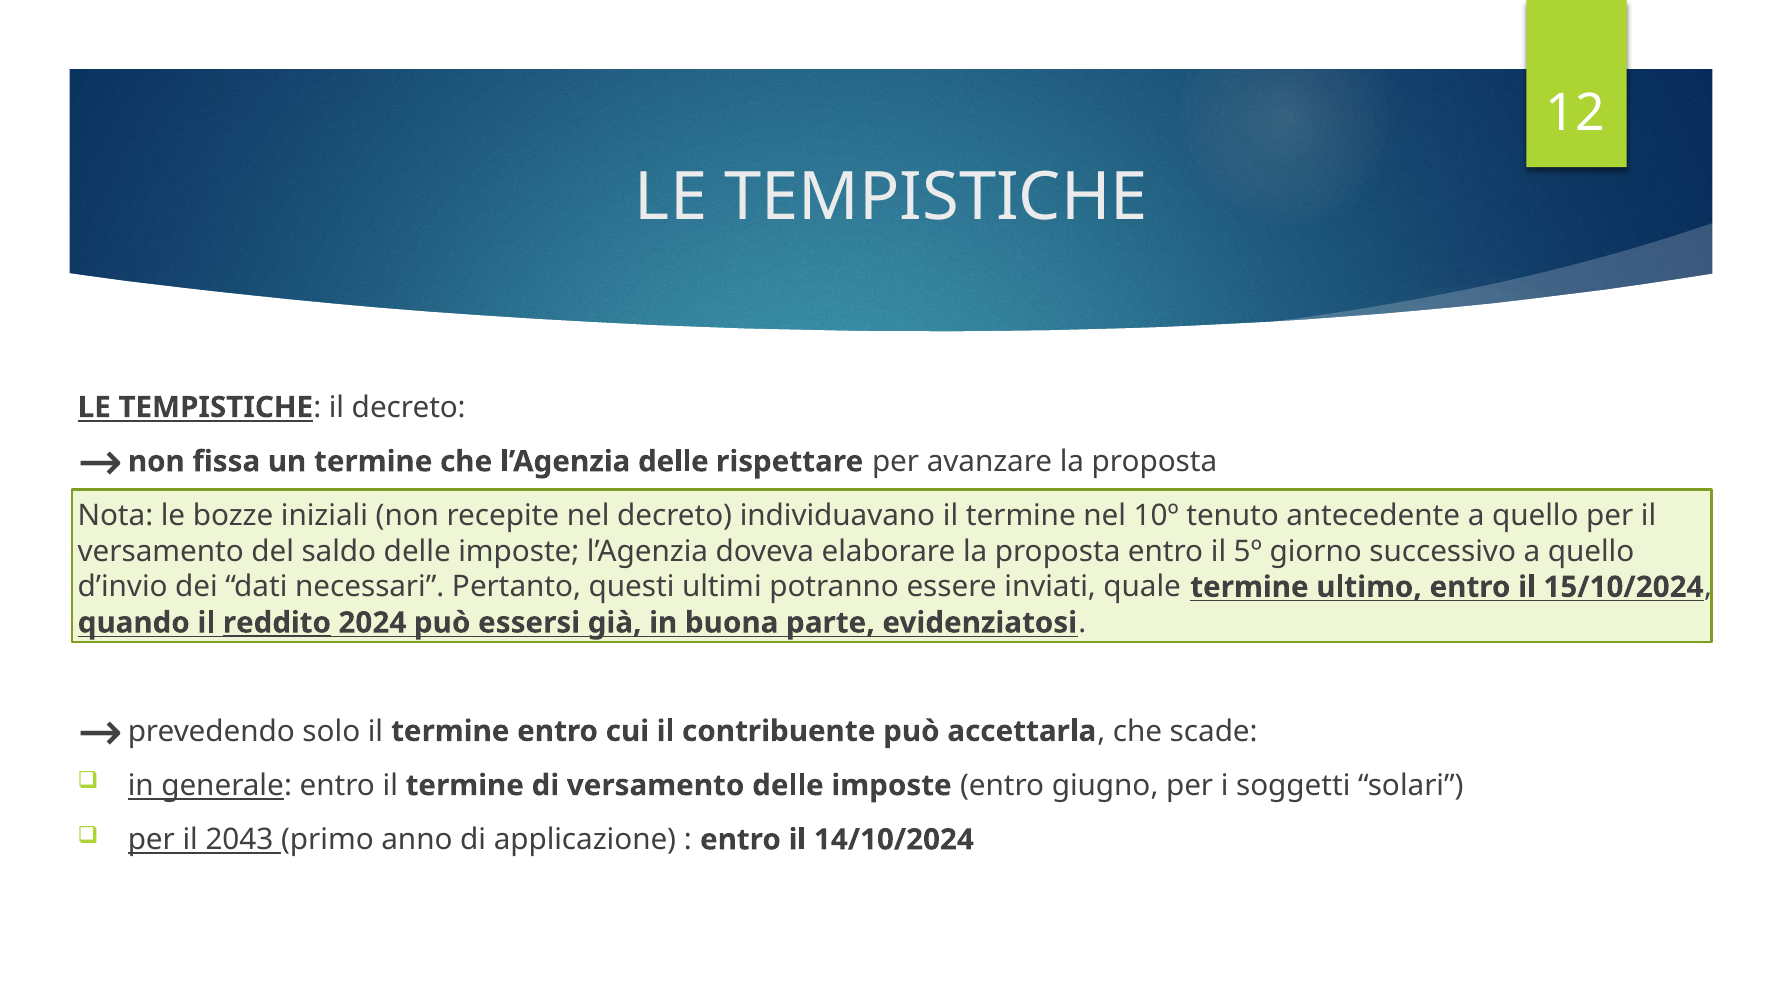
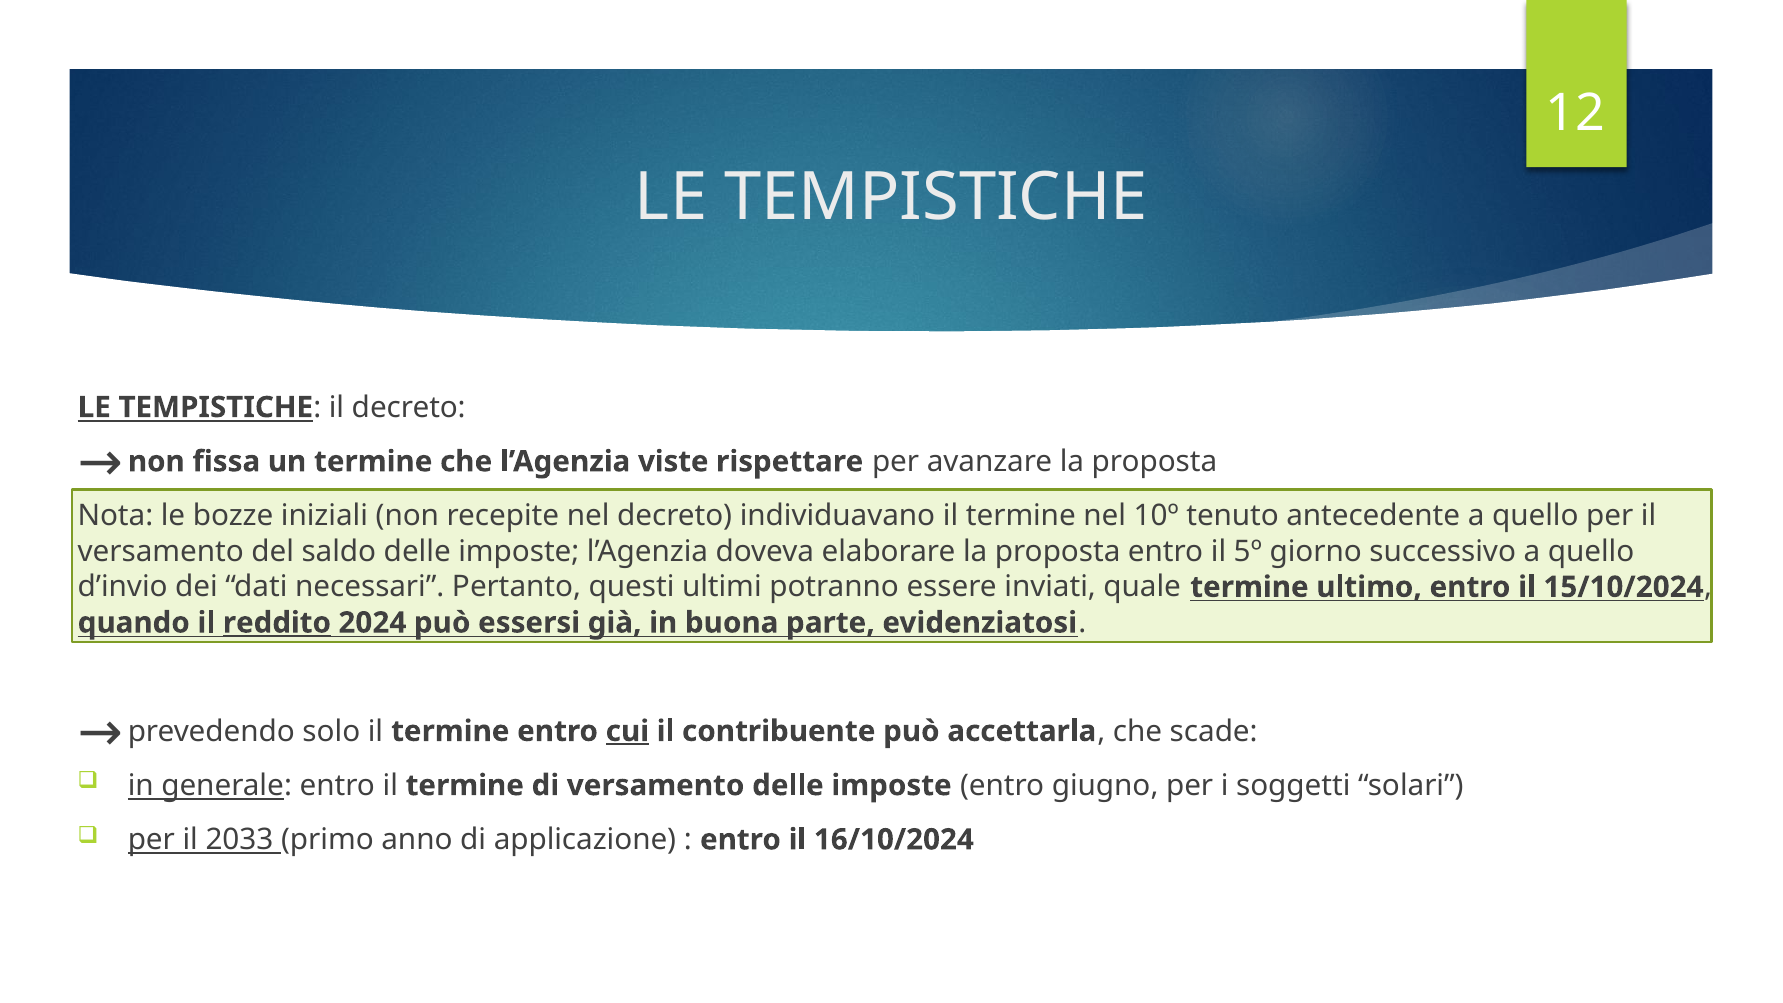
l’Agenzia delle: delle -> viste (673, 462)
cui underline: none -> present (627, 731)
2043: 2043 -> 2033 (239, 840)
14/10/2024: 14/10/2024 -> 16/10/2024 (894, 840)
